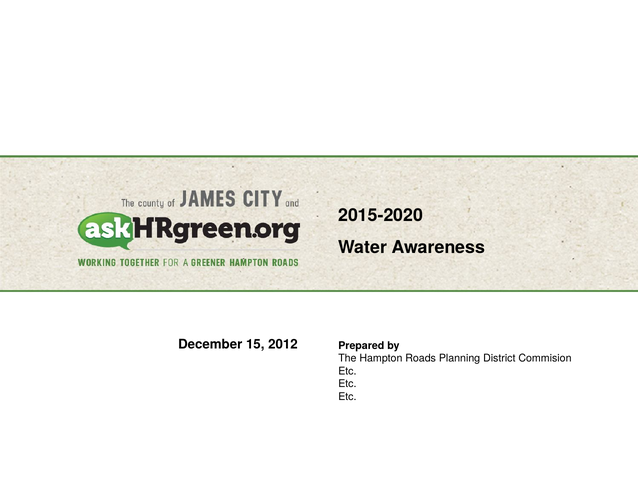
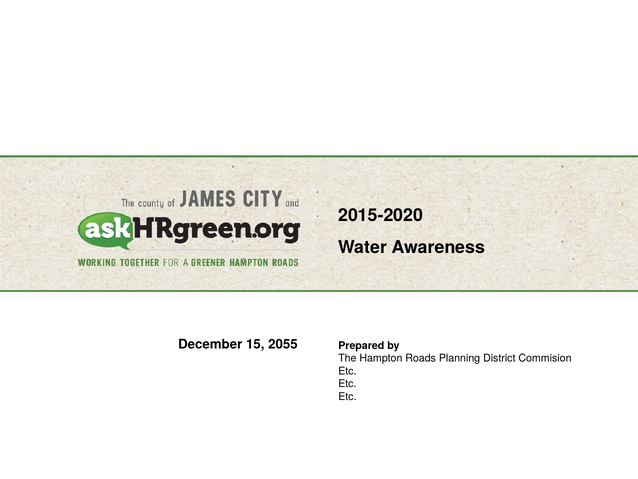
2012: 2012 -> 2055 (283, 344)
